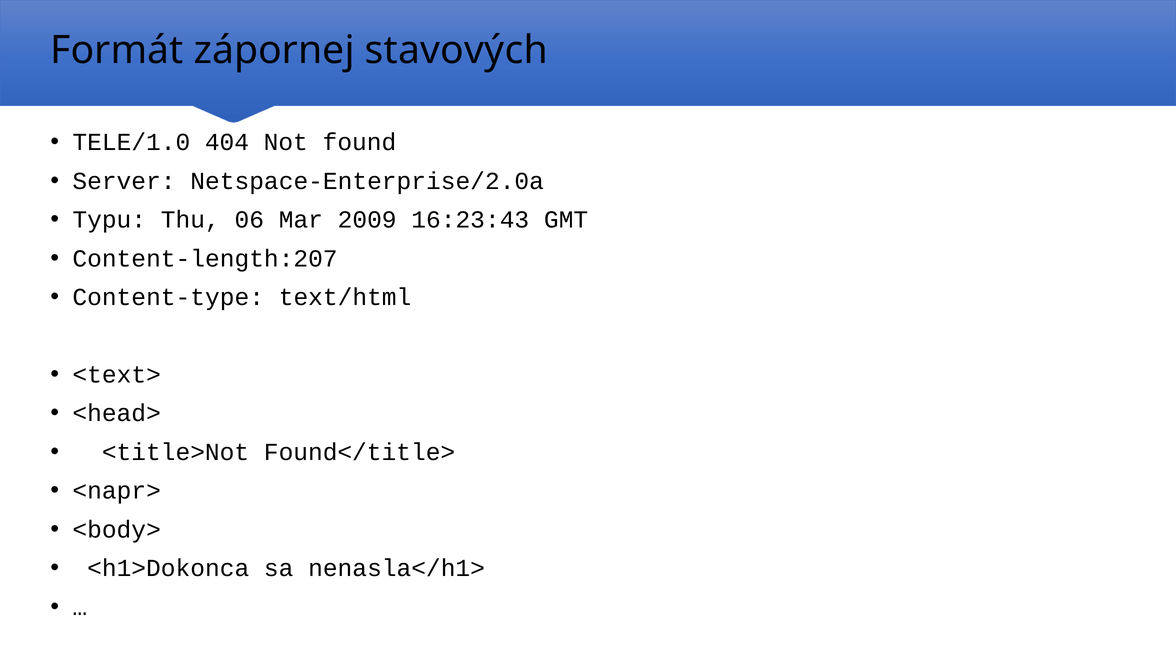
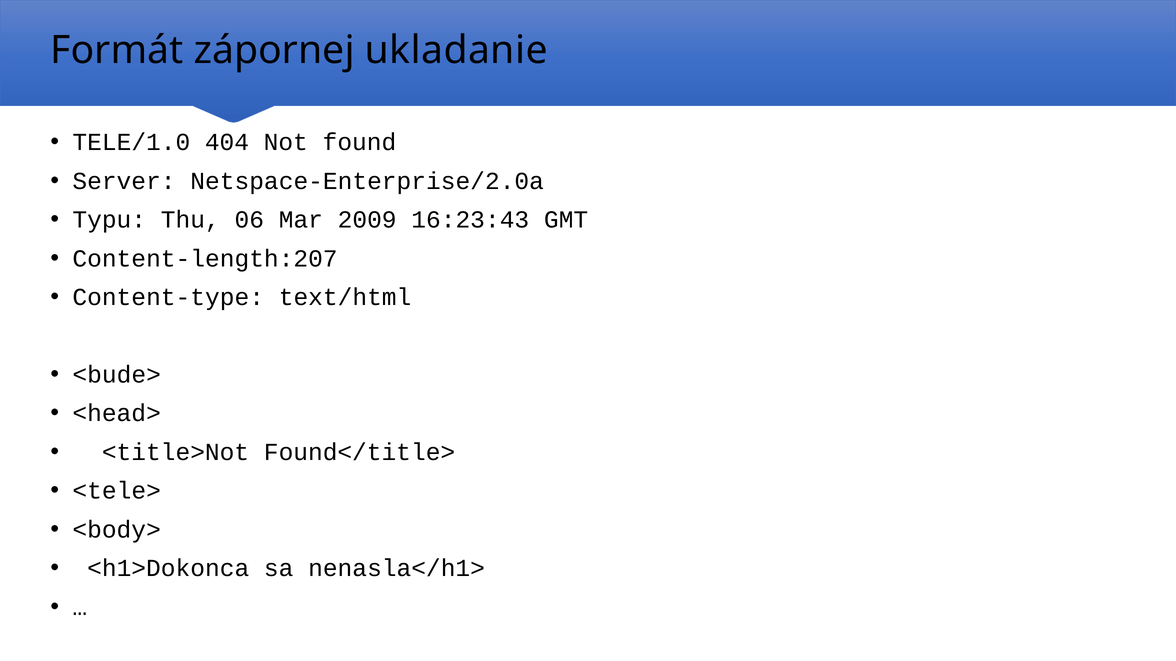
stavových: stavových -> ukladanie (456, 51)
<text>: <text> -> <bude> (117, 375)
<napr>: <napr> -> <tele> (117, 491)
